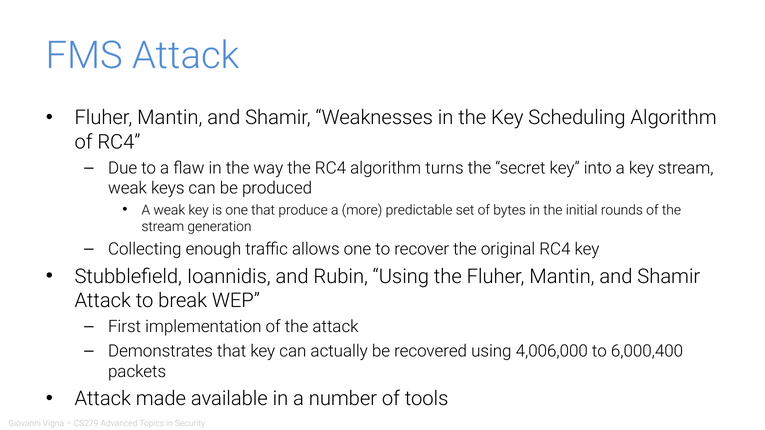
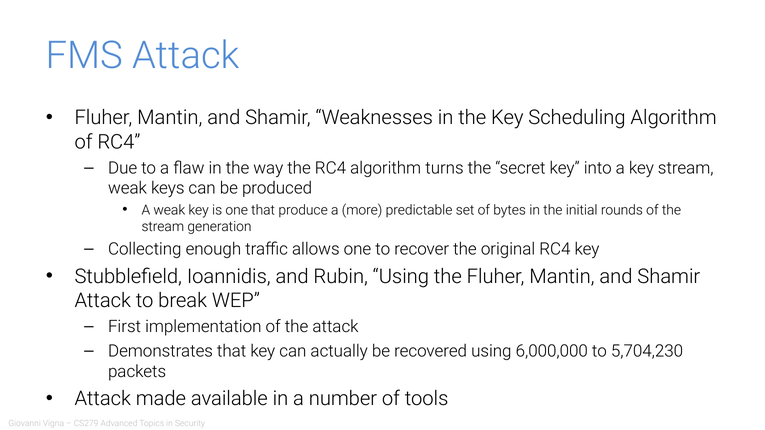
4,006,000: 4,006,000 -> 6,000,000 (552, 351)
6,000,400: 6,000,400 -> 5,704,230 (647, 351)
